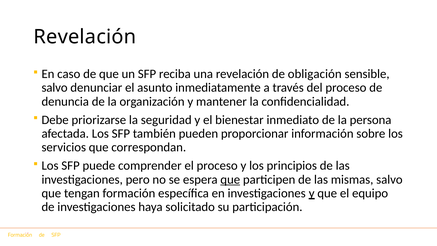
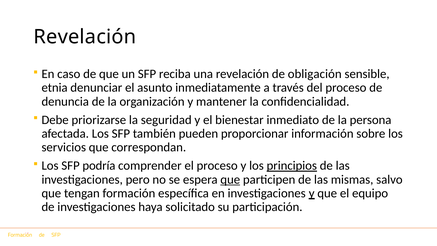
salvo: salvo -> etnia (55, 88)
puede: puede -> podría (99, 166)
principios underline: none -> present (292, 166)
